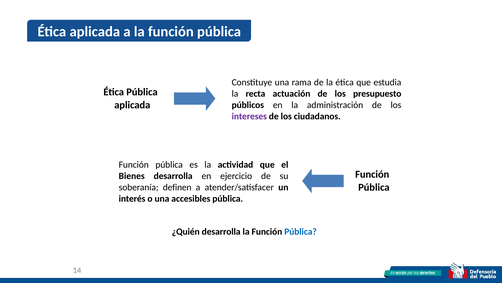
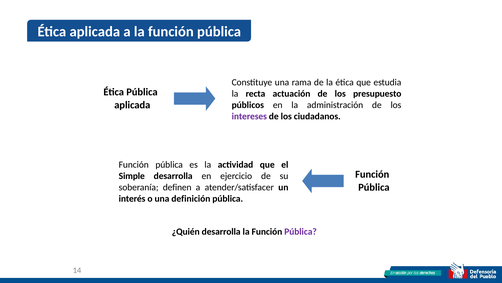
Bienes: Bienes -> Simple (132, 176)
accesibles: accesibles -> definición (191, 198)
Pública colour: blue -> purple (301, 231)
